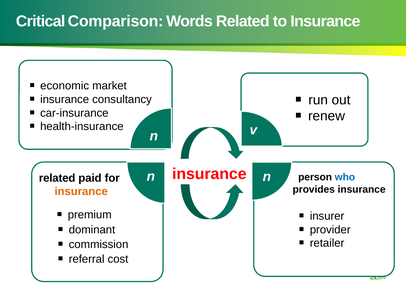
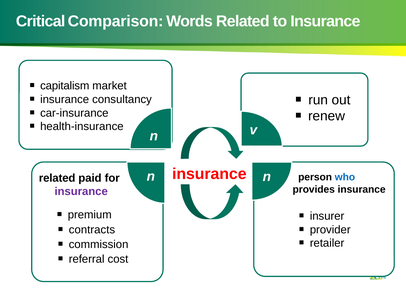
economic: economic -> capitalism (65, 86)
insurance colour: orange -> purple (81, 191)
dominant: dominant -> contracts (92, 229)
